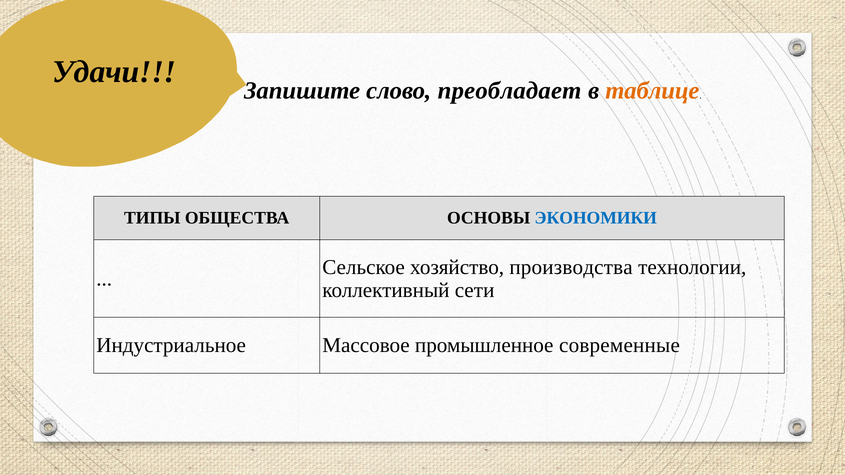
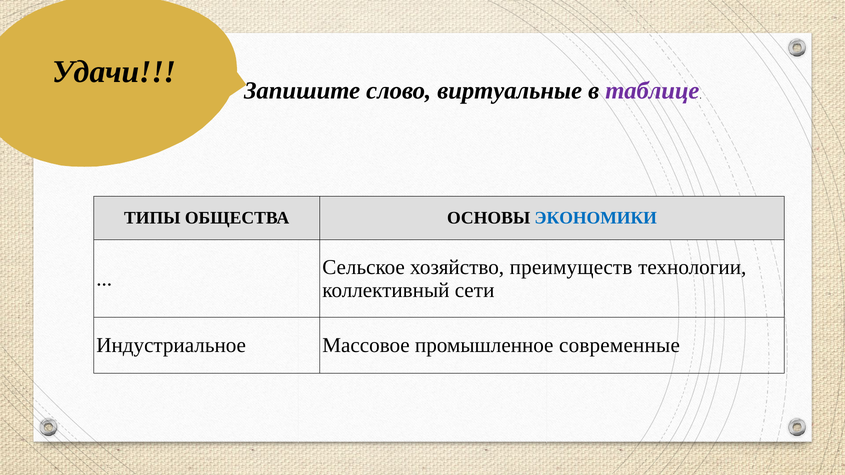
преобладает: преобладает -> виртуальные (510, 91)
таблице colour: orange -> purple (652, 91)
производства: производства -> преимуществ (571, 267)
